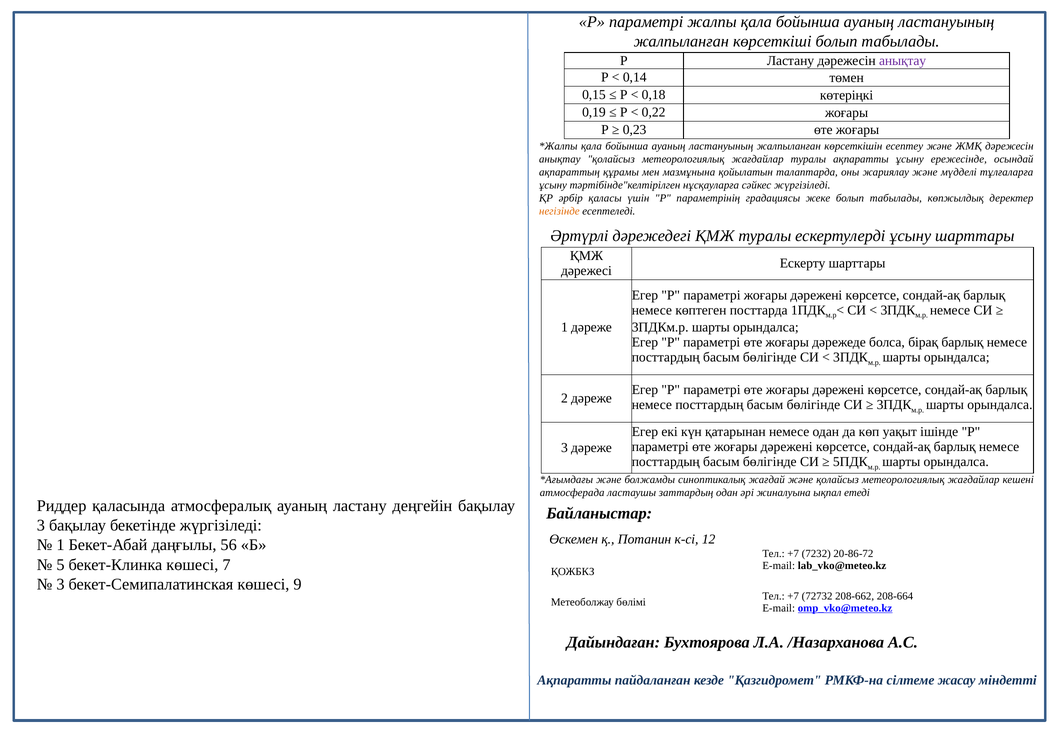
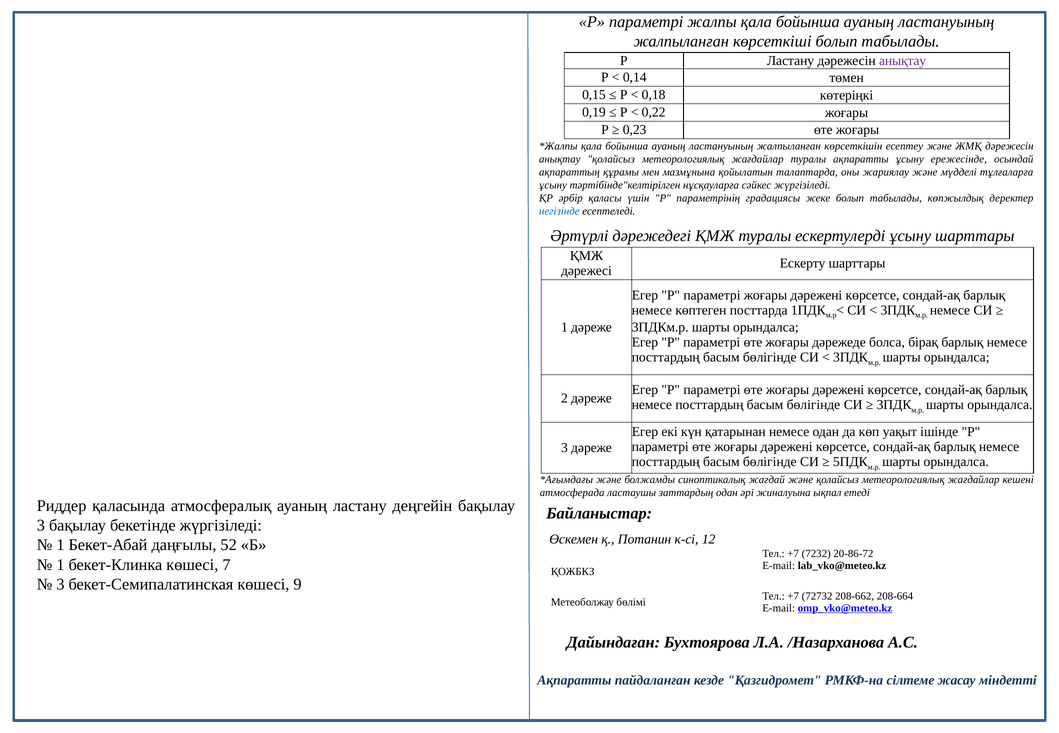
негізінде colour: orange -> blue (559, 211)
56: 56 -> 52 (229, 545)
5: 5 -> 1 (60, 565)
